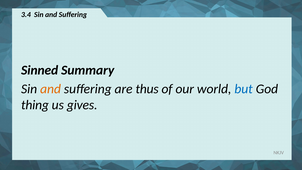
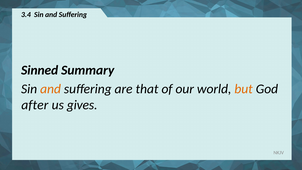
thus: thus -> that (147, 89)
but colour: blue -> orange (244, 89)
thing: thing -> after (35, 105)
